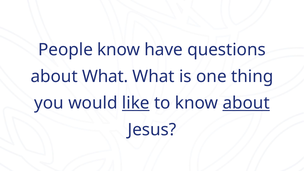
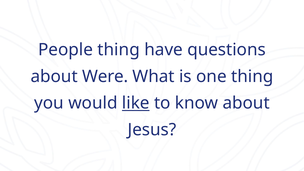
People know: know -> thing (119, 50)
about What: What -> Were (105, 76)
about underline: present -> none (246, 103)
